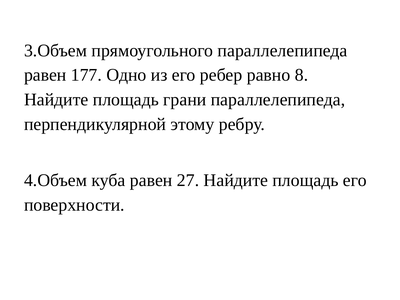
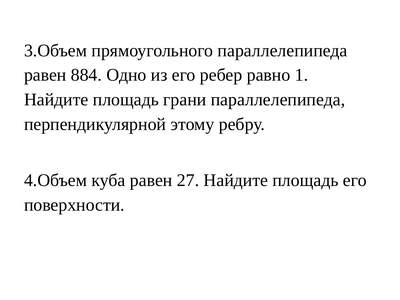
177: 177 -> 884 (86, 75)
8: 8 -> 1 (301, 75)
